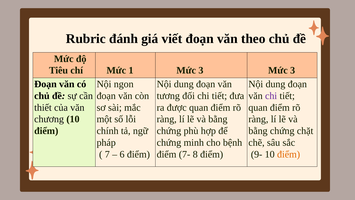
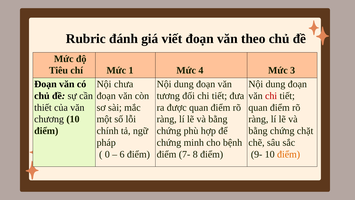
1 Mức 3: 3 -> 4 (201, 70)
ngon: ngon -> chưa (124, 84)
chi colour: purple -> red (271, 96)
7: 7 -> 0 (107, 154)
